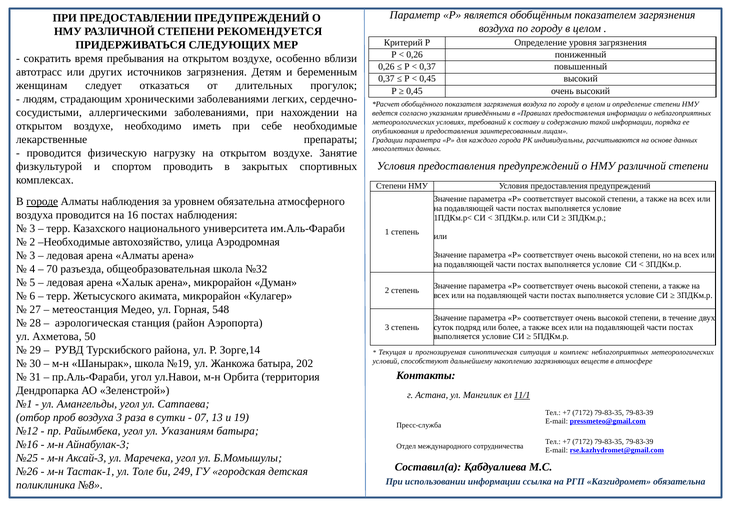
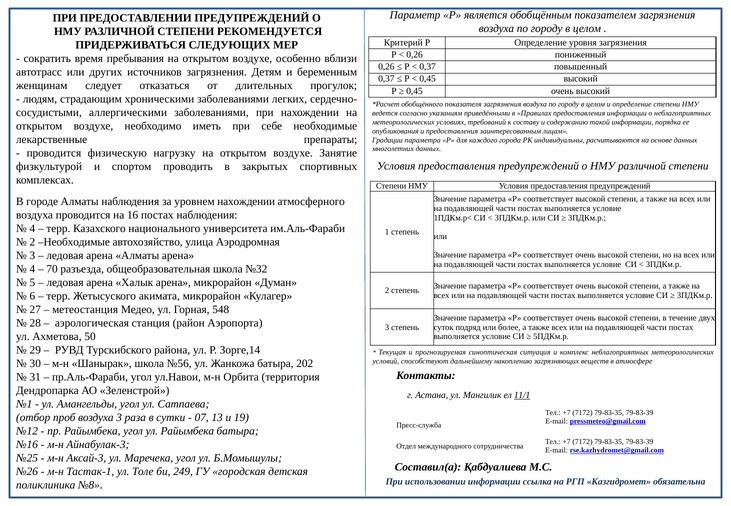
городе underline: present -> none (42, 202)
уровнем обязательна: обязательна -> нахождении (246, 202)
3: 3 -> 4 (32, 229)
№19: №19 -> №56 (179, 364)
ул Указаниям: Указаниям -> Райымбека (187, 431)
